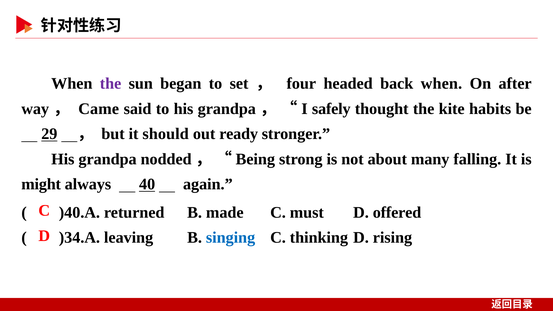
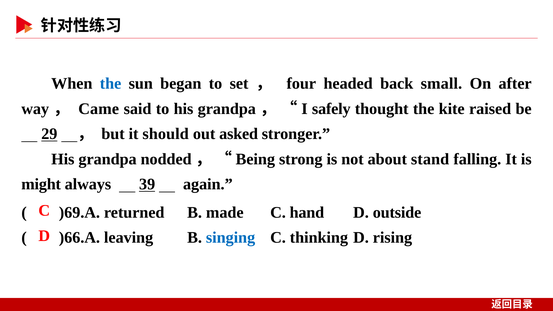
the colour: purple -> blue (111, 84)
back when: when -> small (441, 84)
habits: habits -> raised (490, 109)
ready: ready -> asked (239, 134)
many: many -> stand (430, 159)
40: 40 -> 39 (147, 184)
)40.A: )40.A -> )69.A (79, 212)
must: must -> hand (307, 212)
offered: offered -> outside (397, 212)
)34.A: )34.A -> )66.A (79, 238)
